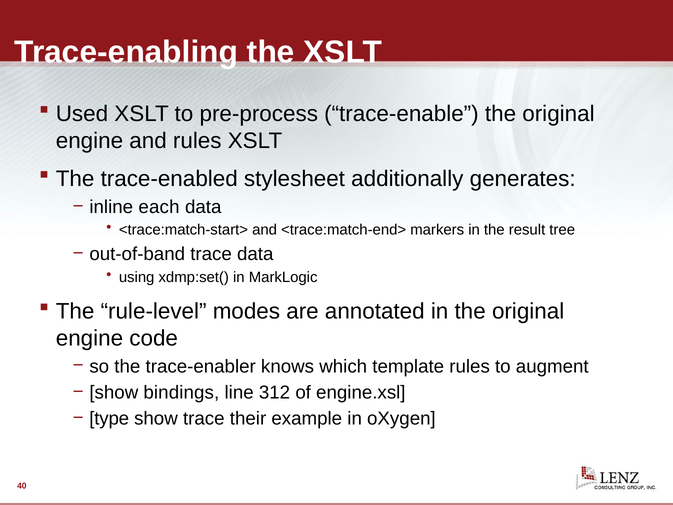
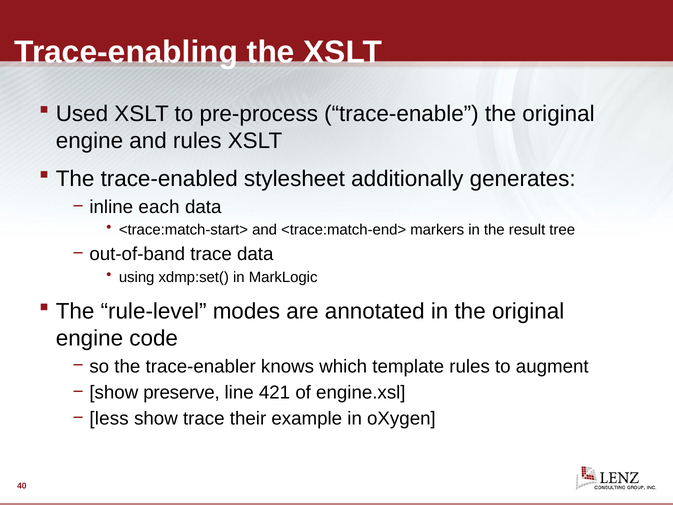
bindings: bindings -> preserve (182, 392)
312: 312 -> 421 (275, 392)
type: type -> less (109, 419)
